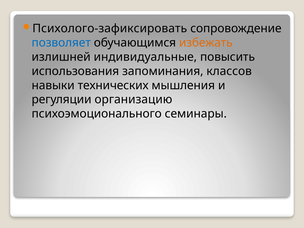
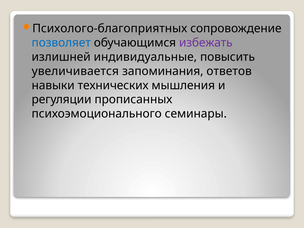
Психолого-зафиксировать: Психолого-зафиксировать -> Психолого-благоприятных (110, 29)
избежать colour: orange -> purple (206, 43)
использования: использования -> увеличивается (75, 71)
классов: классов -> ответов (229, 71)
организацию: организацию -> прописанных (133, 100)
